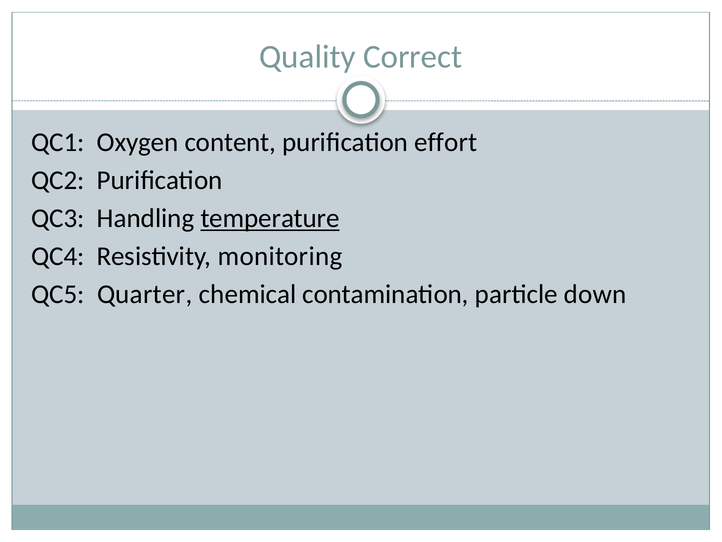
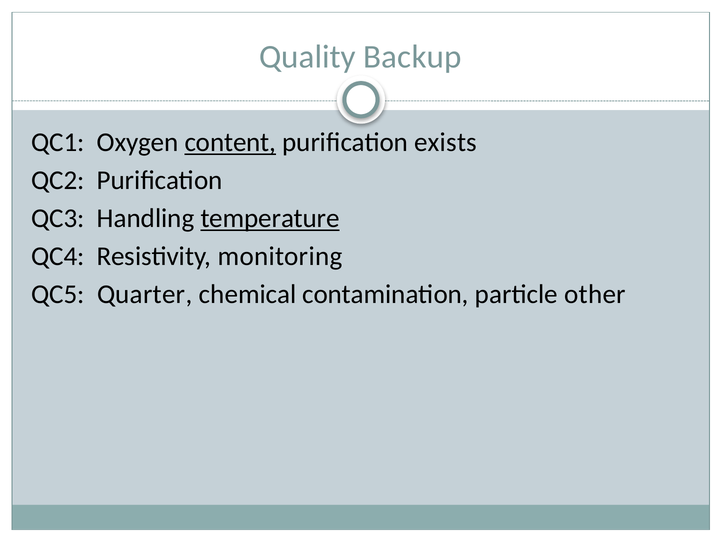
Correct: Correct -> Backup (413, 57)
content underline: none -> present (230, 142)
effort: effort -> exists (446, 142)
down: down -> other (595, 294)
